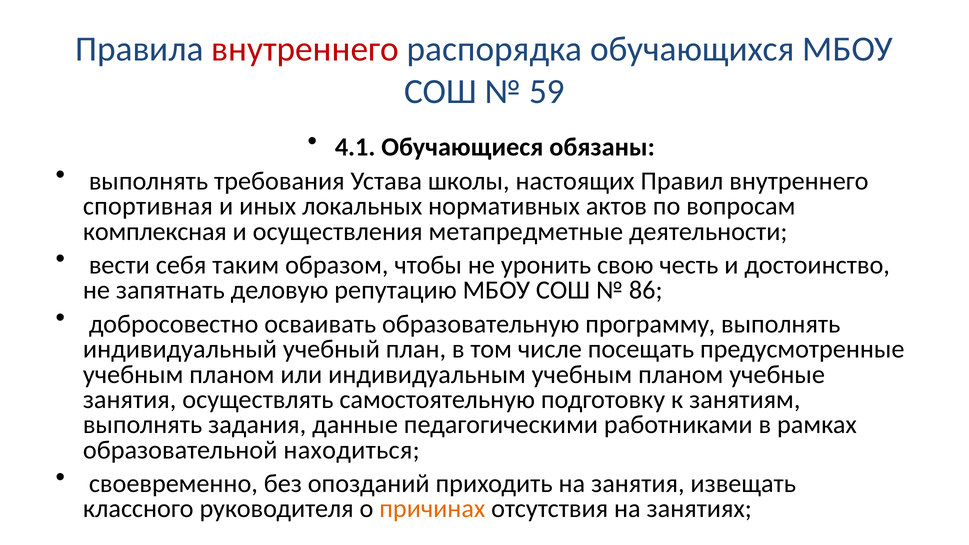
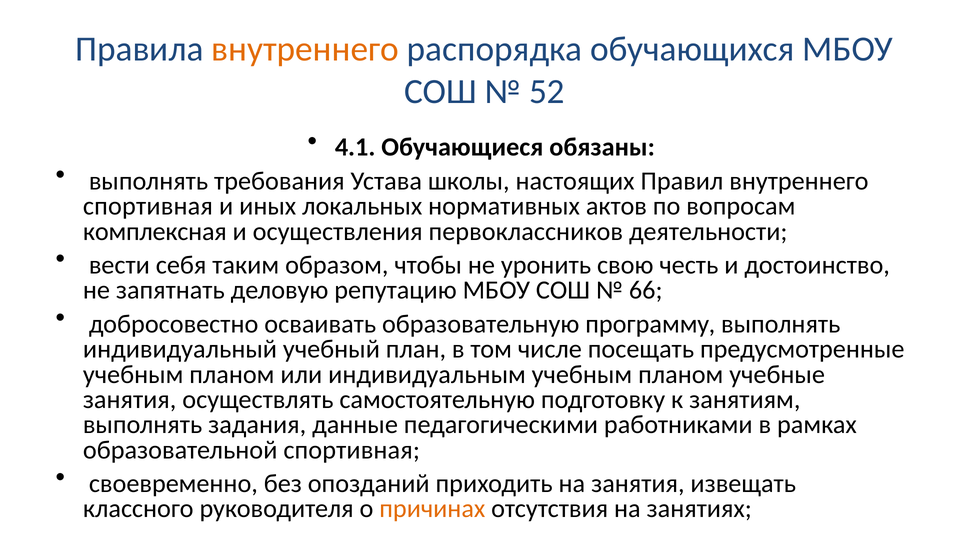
внутреннего colour: red -> orange (305, 49)
59: 59 -> 52 (547, 92)
метапредметные: метапредметные -> первоклассников (526, 231)
86: 86 -> 66 (646, 290)
образовательной находиться: находиться -> спортивная (352, 450)
